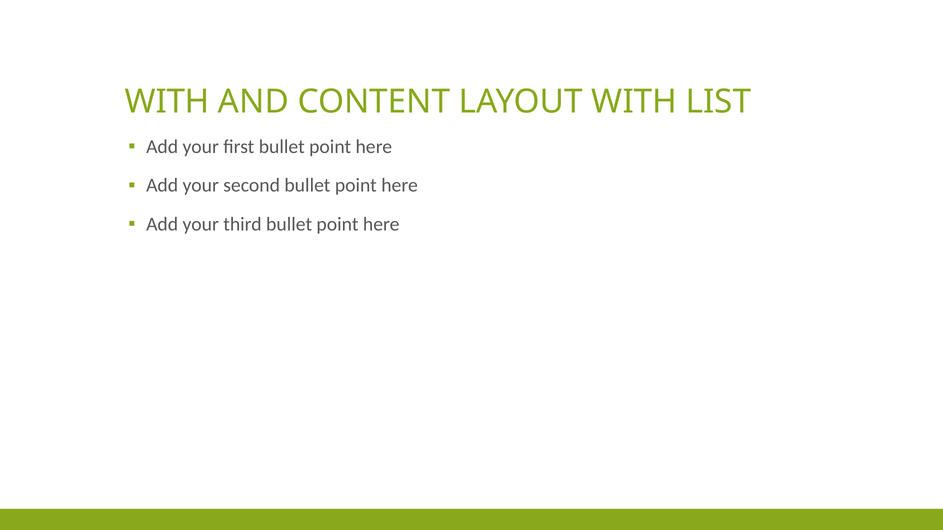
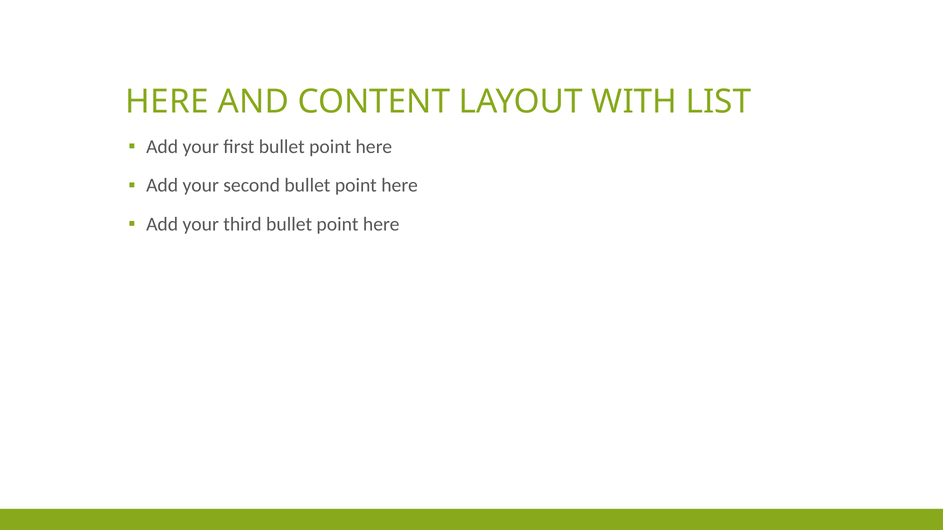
WITH: WITH -> HERE (167, 102)
